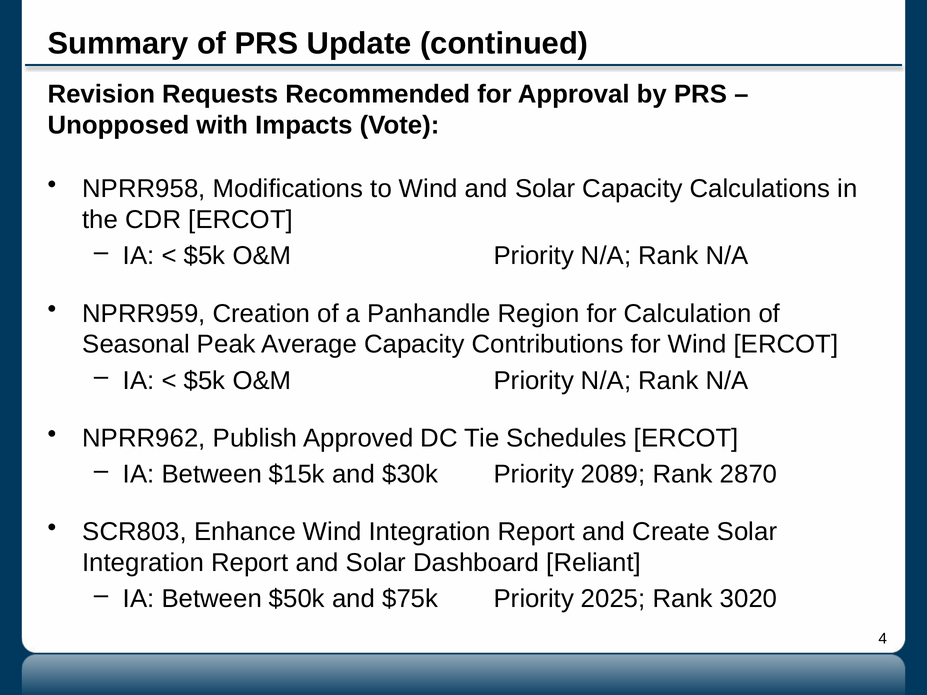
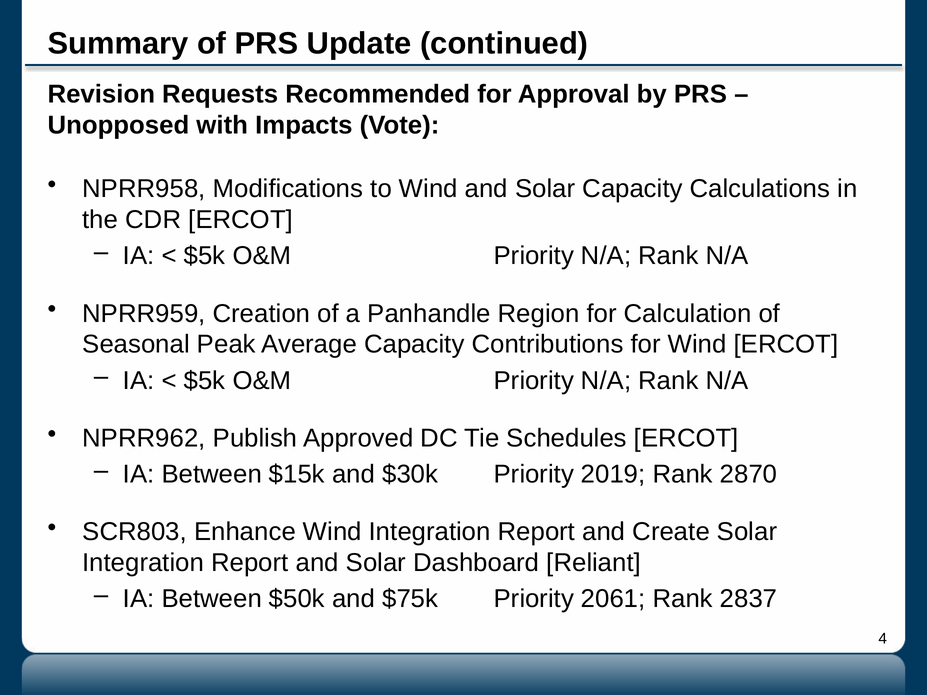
2089: 2089 -> 2019 (613, 474)
2025: 2025 -> 2061 (613, 599)
3020: 3020 -> 2837 (749, 599)
